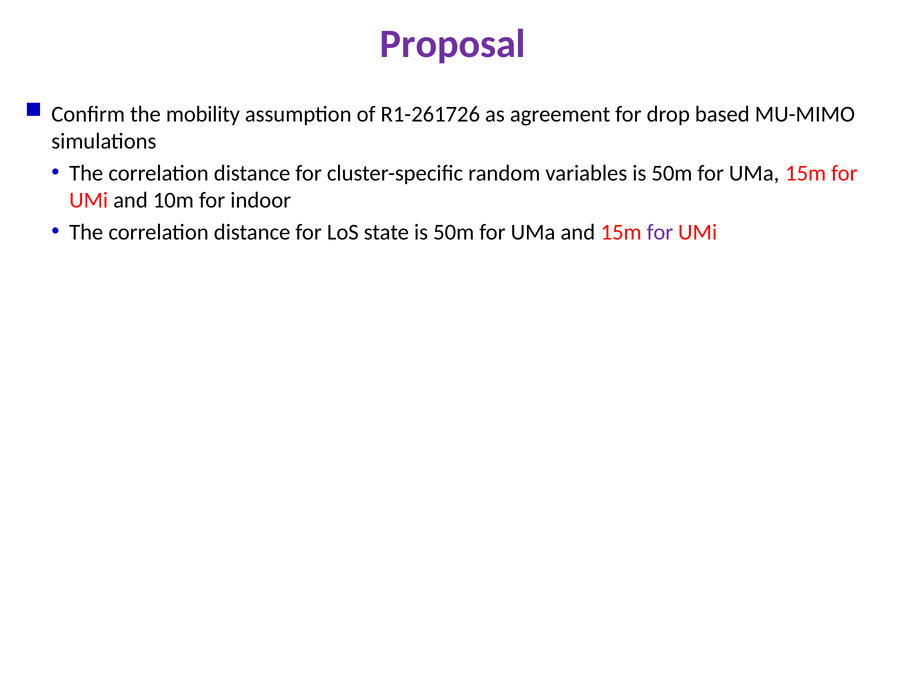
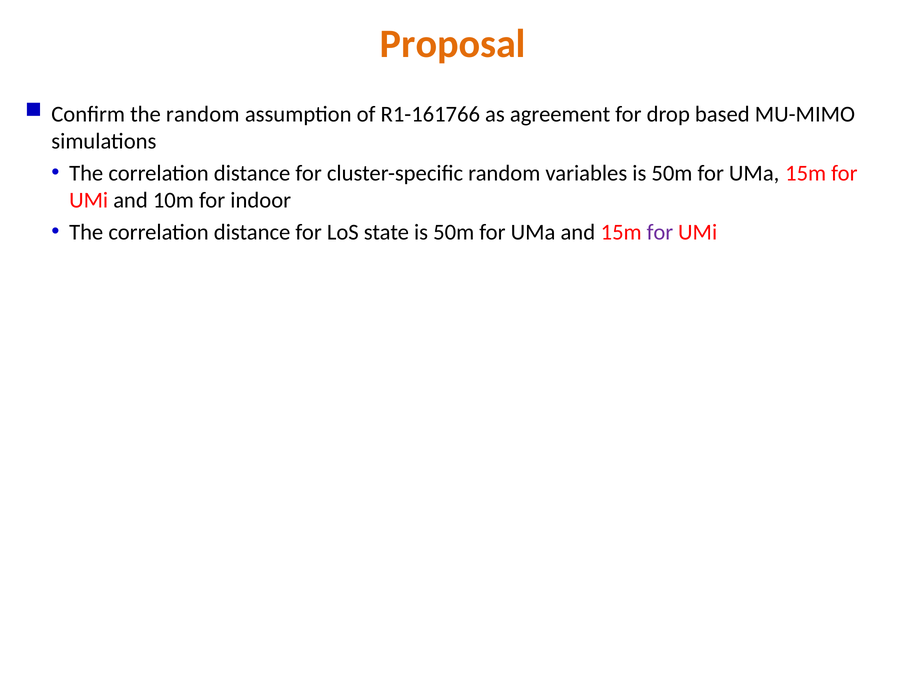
Proposal colour: purple -> orange (453, 44)
the mobility: mobility -> random (203, 114)
R1-261726: R1-261726 -> R1-161766 (430, 114)
